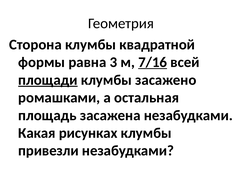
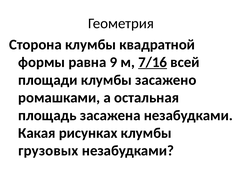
3: 3 -> 9 (113, 62)
площади underline: present -> none (48, 80)
привезли: привезли -> грузовых (48, 151)
